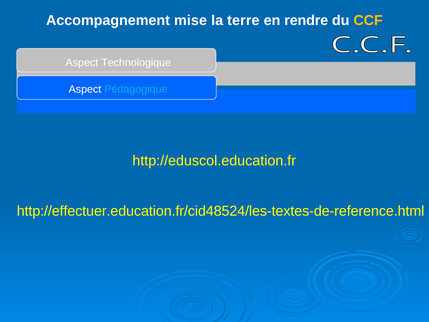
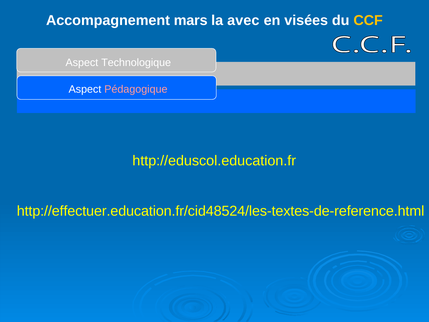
mise: mise -> mars (191, 21)
terre: terre -> avec (243, 21)
rendre: rendre -> visées (306, 21)
Pédagogique colour: light blue -> pink (136, 89)
